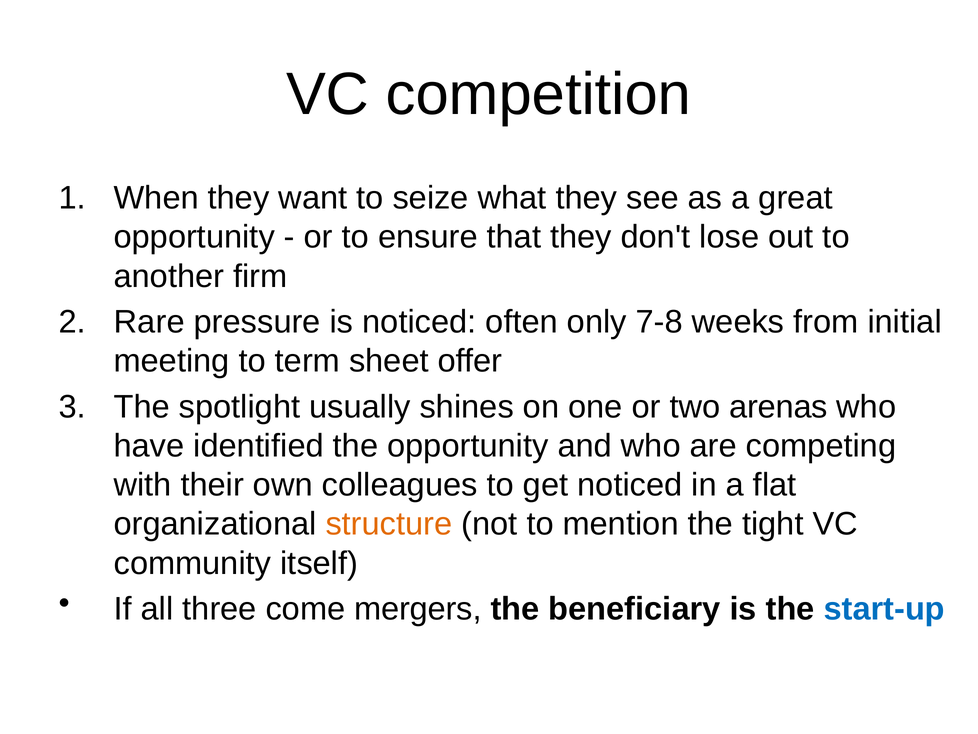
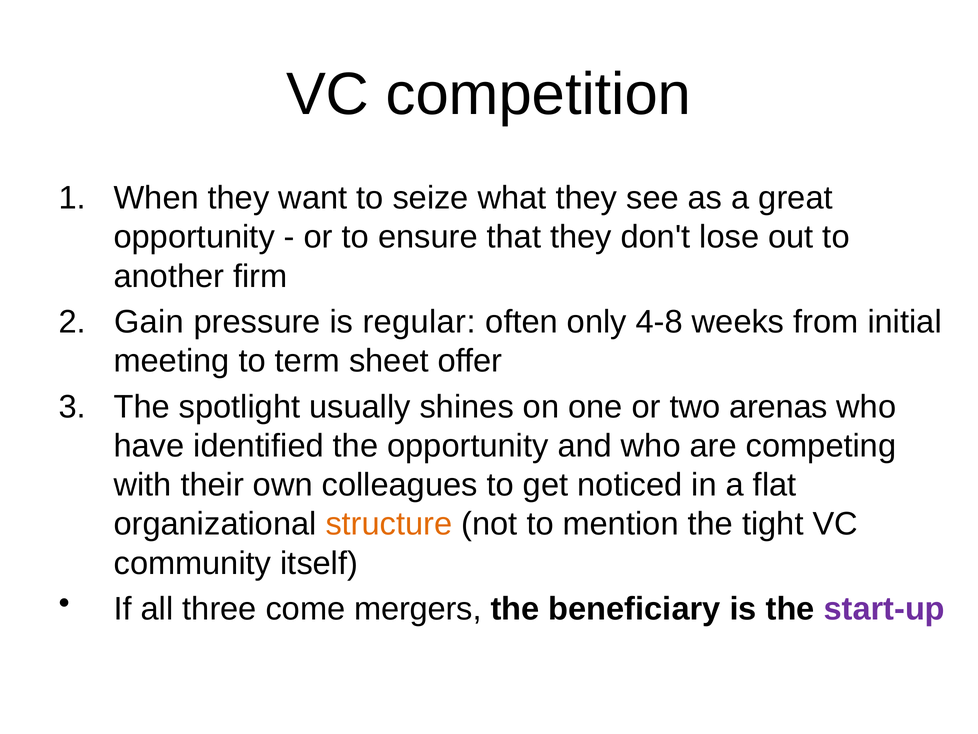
Rare: Rare -> Gain (149, 322)
is noticed: noticed -> regular (419, 322)
7-8: 7-8 -> 4-8 (659, 322)
start-up colour: blue -> purple (884, 609)
